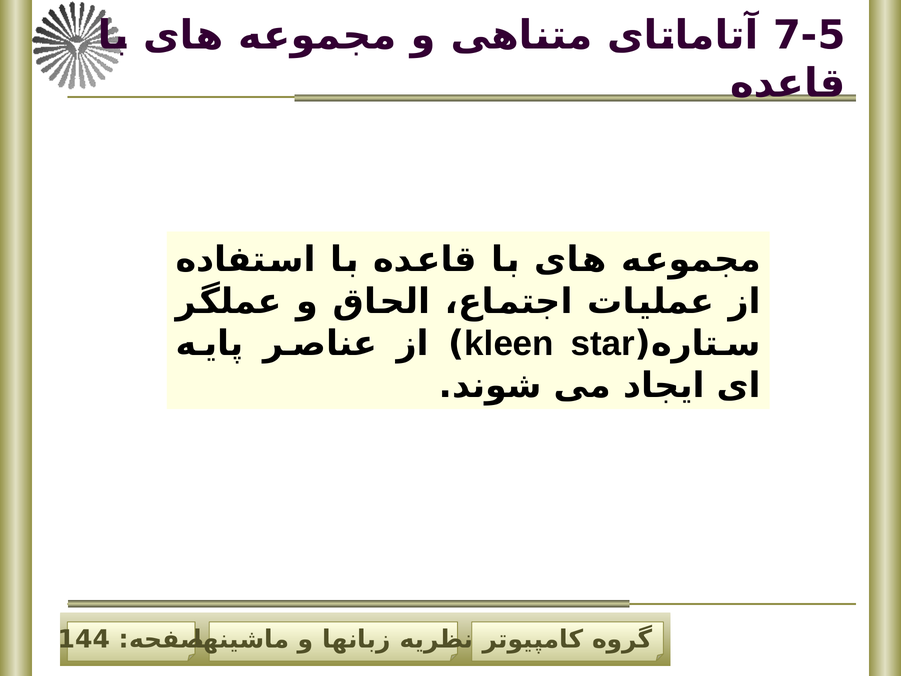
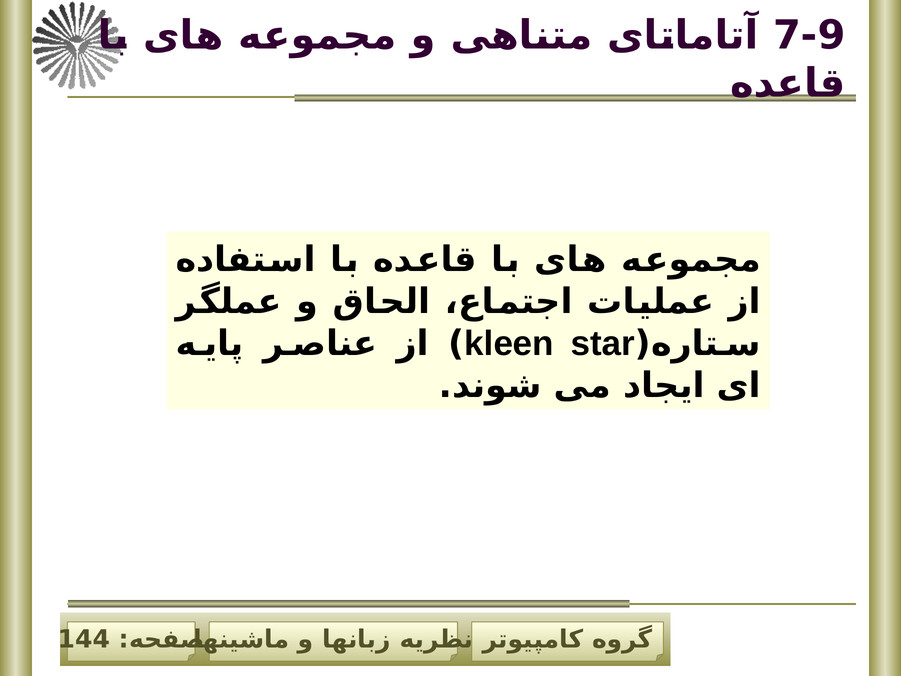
7-5: 7-5 -> 7-9 (809, 35)
